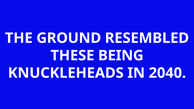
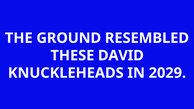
BEING: BEING -> DAVID (121, 56)
2040: 2040 -> 2029 (167, 73)
